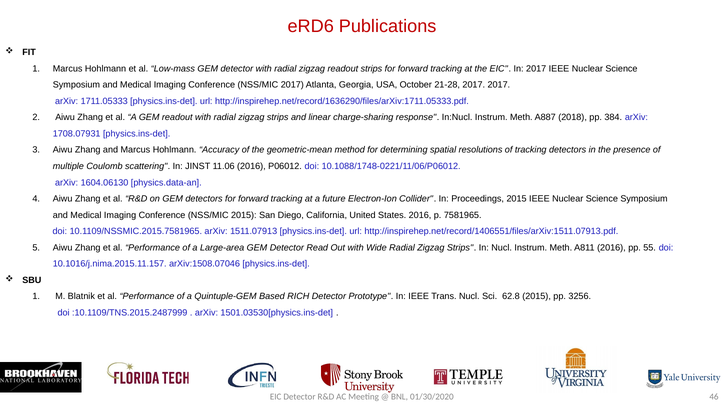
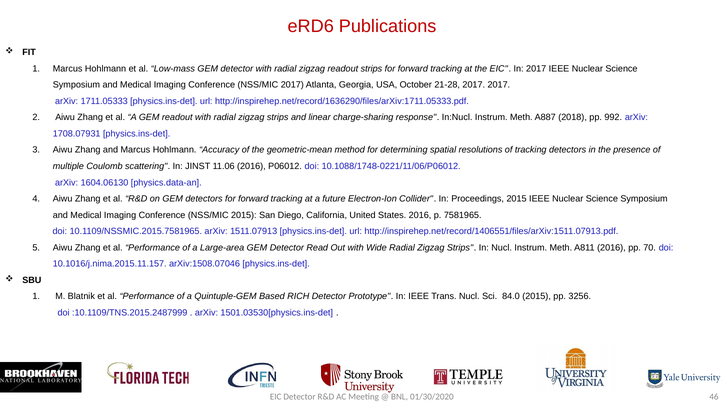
384: 384 -> 992 (613, 117)
55: 55 -> 70 (650, 248)
62.8: 62.8 -> 84.0 (511, 297)
